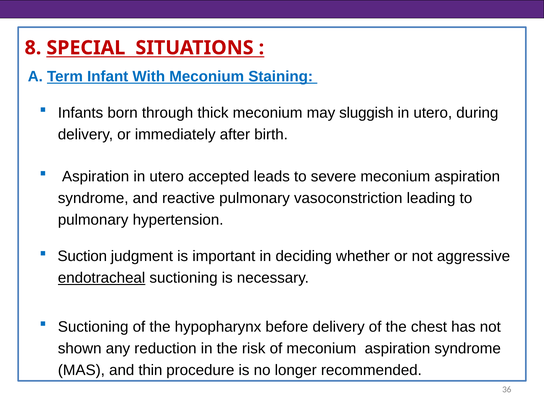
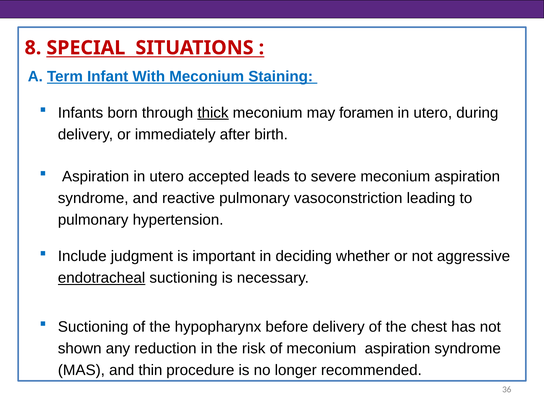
thick underline: none -> present (213, 113)
sluggish: sluggish -> foramen (366, 113)
Suction: Suction -> Include (82, 256)
